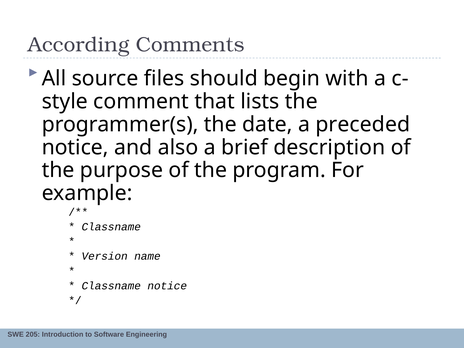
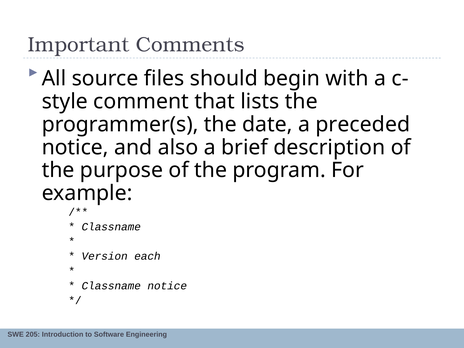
According: According -> Important (79, 45)
name: name -> each (147, 256)
